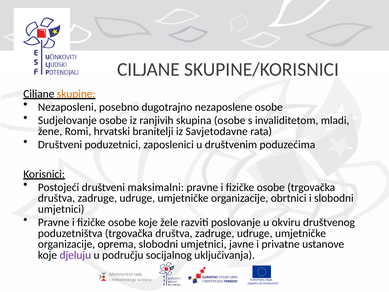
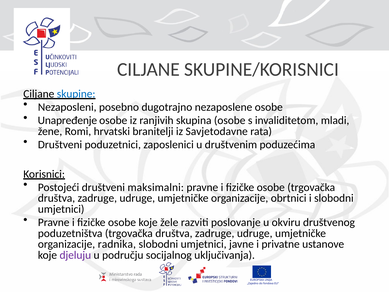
skupine colour: orange -> blue (76, 94)
Sudjelovanje: Sudjelovanje -> Unapređenje (67, 120)
oprema: oprema -> radnika (117, 244)
